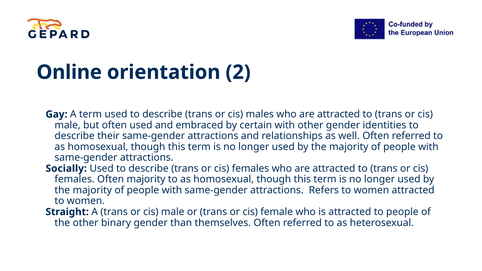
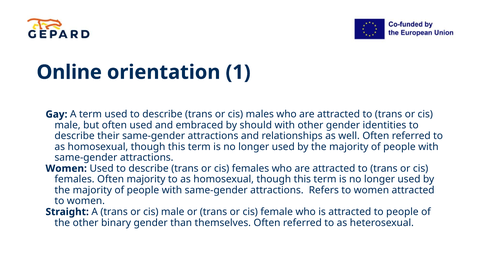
2: 2 -> 1 (238, 72)
certain: certain -> should (256, 125)
Socially: Socially -> Women (66, 169)
